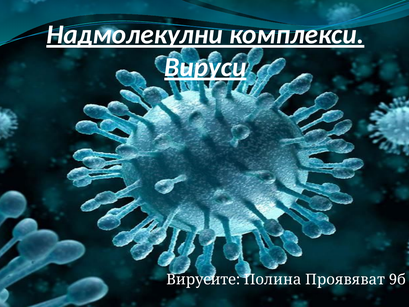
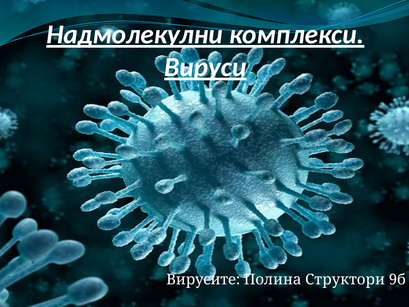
Проявяват: Проявяват -> Структори (345, 279)
